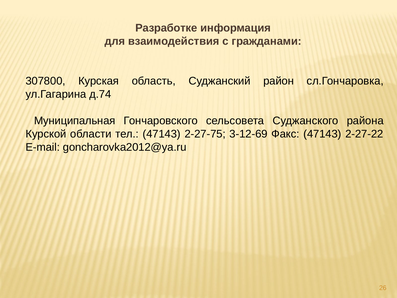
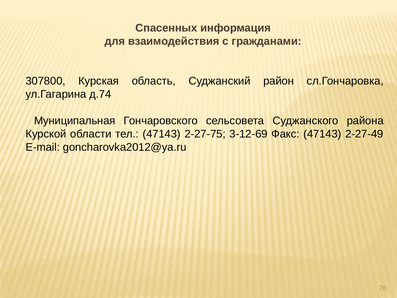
Разработке: Разработке -> Спасенных (166, 28)
2-27-22: 2-27-22 -> 2-27-49 (364, 134)
